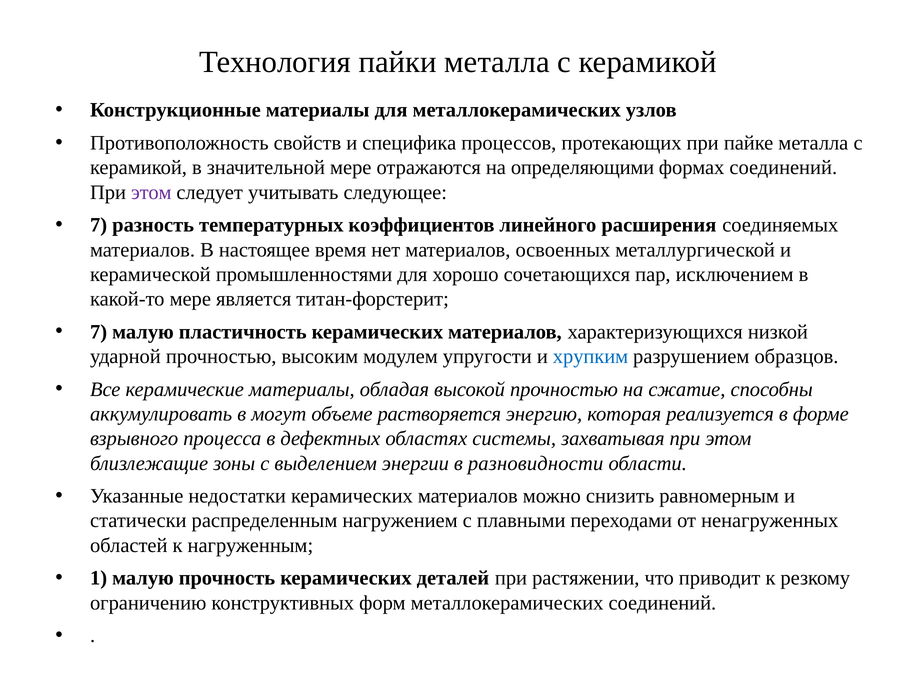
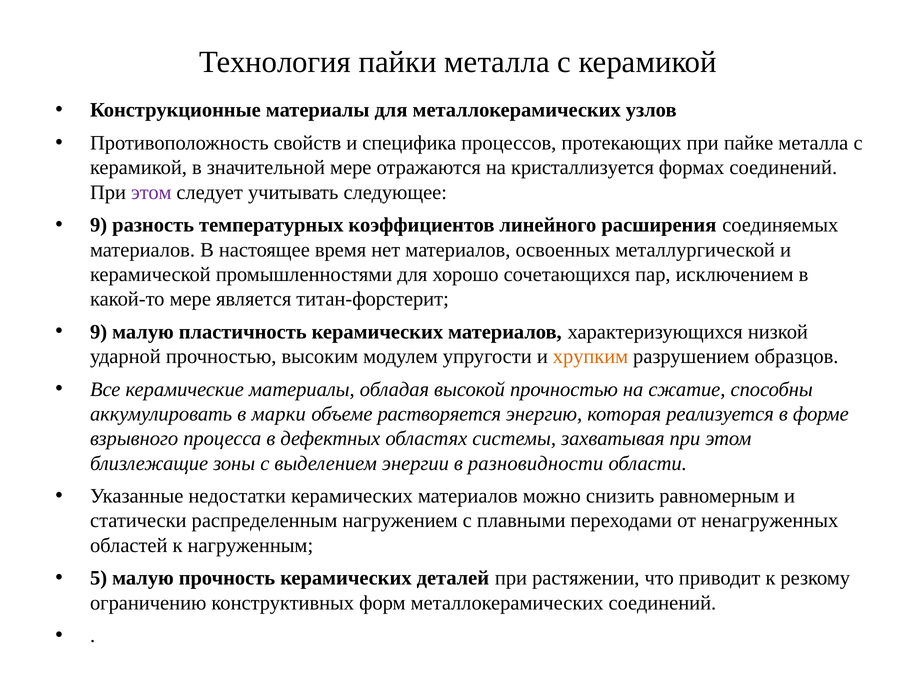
определяющими: определяющими -> кристаллизуется (583, 168)
7: 7 -> 9 (99, 225)
7: 7 -> 9 (99, 332)
хрупким colour: blue -> orange (590, 357)
могут: могут -> марки (279, 414)
1: 1 -> 5 (99, 578)
